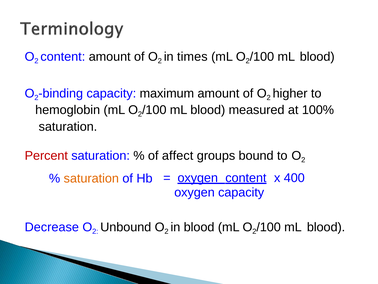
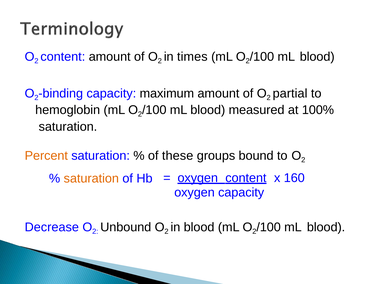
higher: higher -> partial (290, 93)
Percent colour: red -> orange (46, 155)
affect: affect -> these (178, 155)
400: 400 -> 160 (294, 178)
